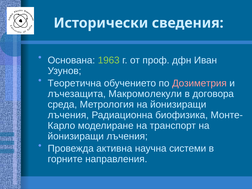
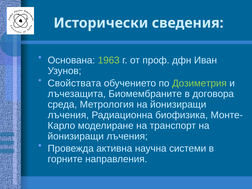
Теоретична: Теоретична -> Свойствата (74, 83)
Дозиметрия colour: pink -> light green (199, 83)
Макромолекули: Макромолекули -> Биомембраните (145, 94)
